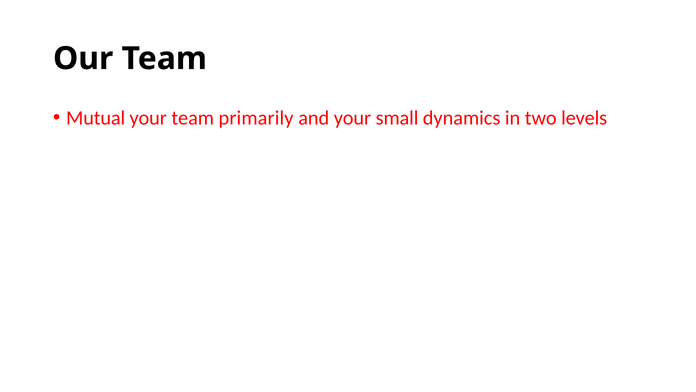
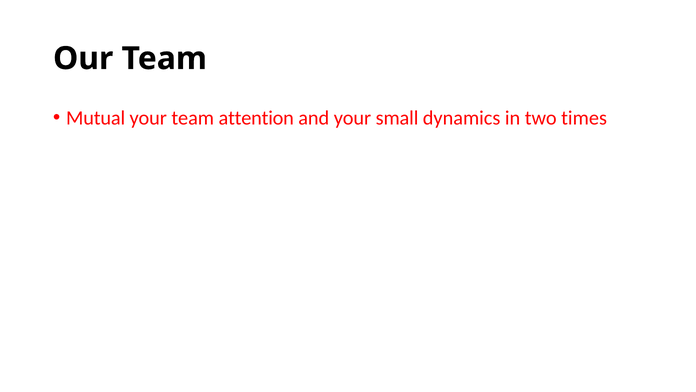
primarily: primarily -> attention (256, 118)
levels: levels -> times (584, 118)
